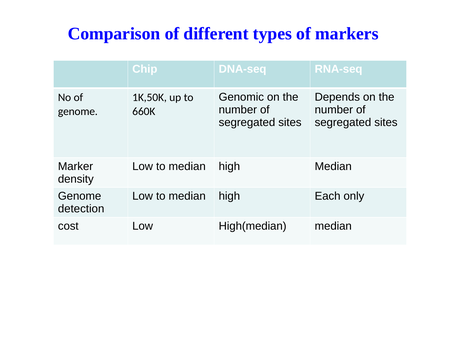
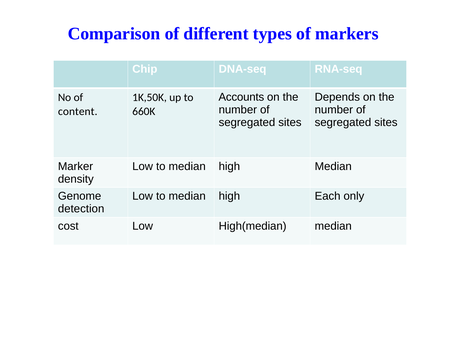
Genomic: Genomic -> Accounts (241, 97)
genome: genome -> content (78, 111)
